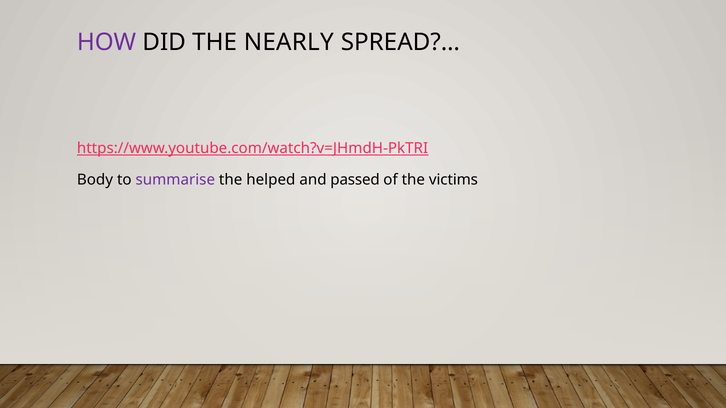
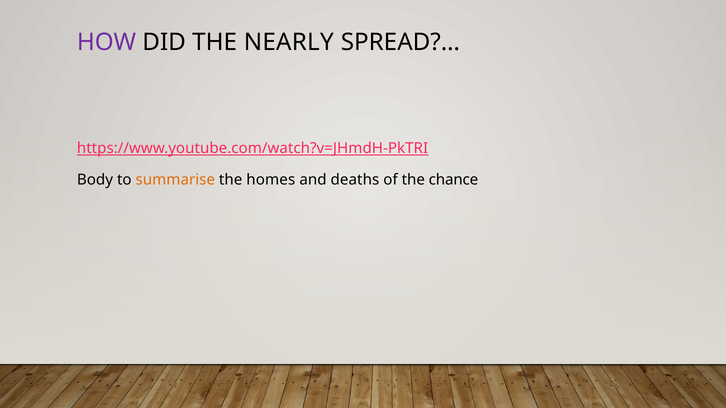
summarise colour: purple -> orange (175, 180)
helped: helped -> homes (271, 180)
passed: passed -> deaths (355, 180)
victims: victims -> chance (454, 180)
